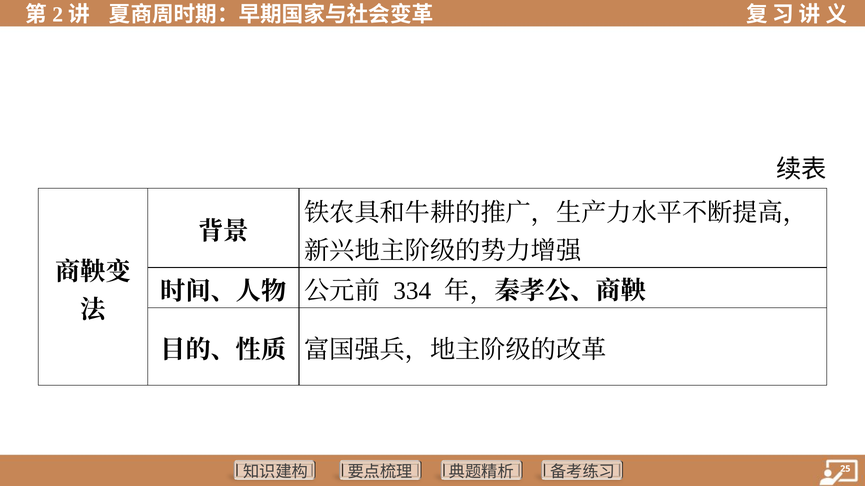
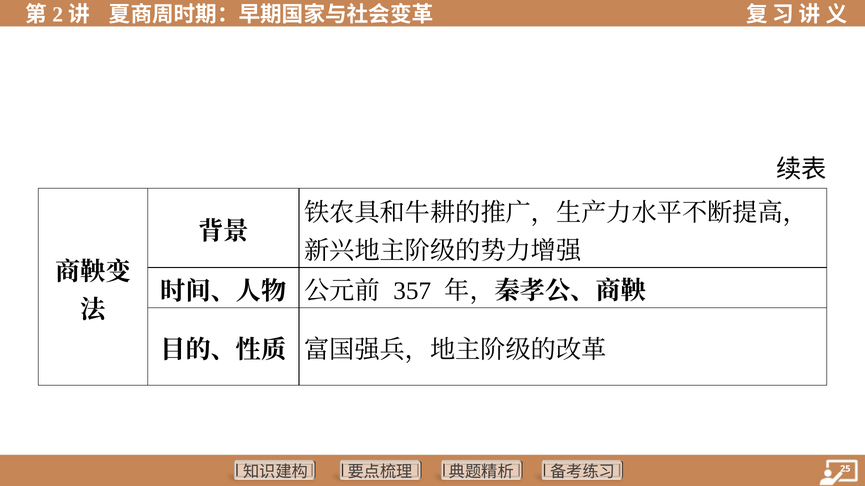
334: 334 -> 357 (412, 291)
